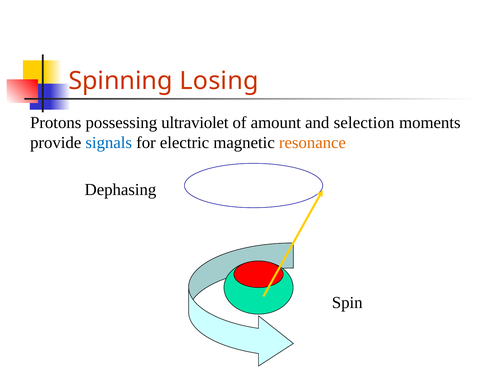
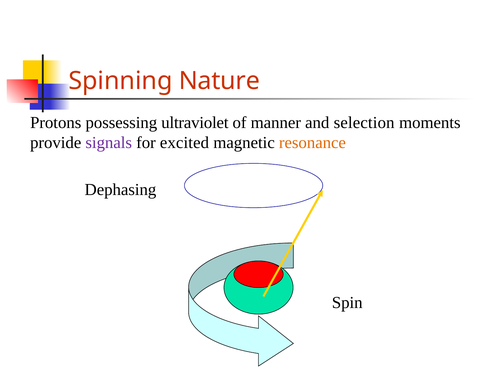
Losing: Losing -> Nature (219, 81)
amount: amount -> manner (276, 123)
signals colour: blue -> purple (109, 143)
electric: electric -> excited (184, 143)
